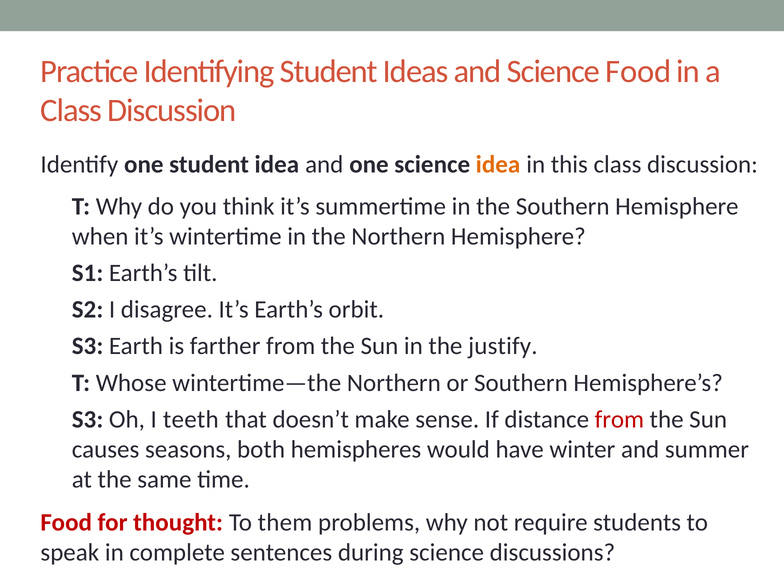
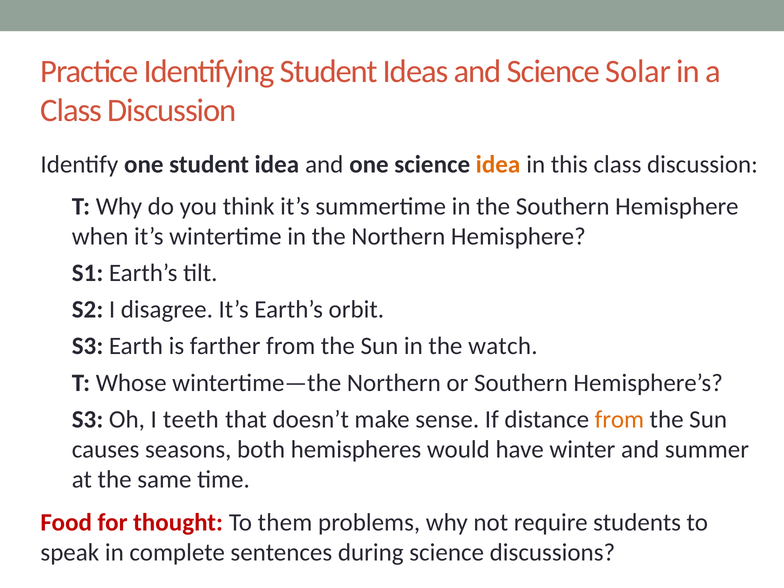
Science Food: Food -> Solar (638, 72)
justify: justify -> watch (503, 346)
from colour: red -> orange (619, 419)
